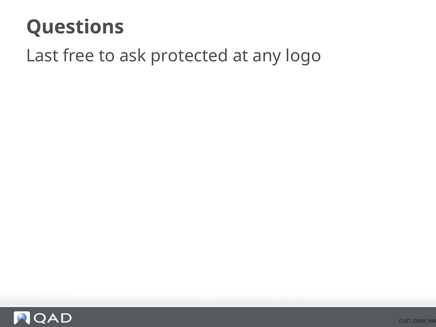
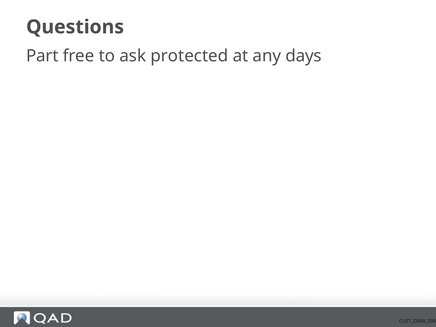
Last: Last -> Part (42, 56)
logo: logo -> days (304, 56)
